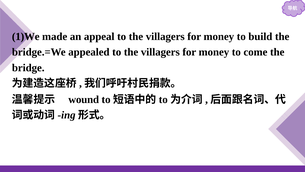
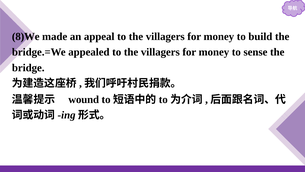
1)We: 1)We -> 8)We (26, 37)
come: come -> sense (255, 52)
